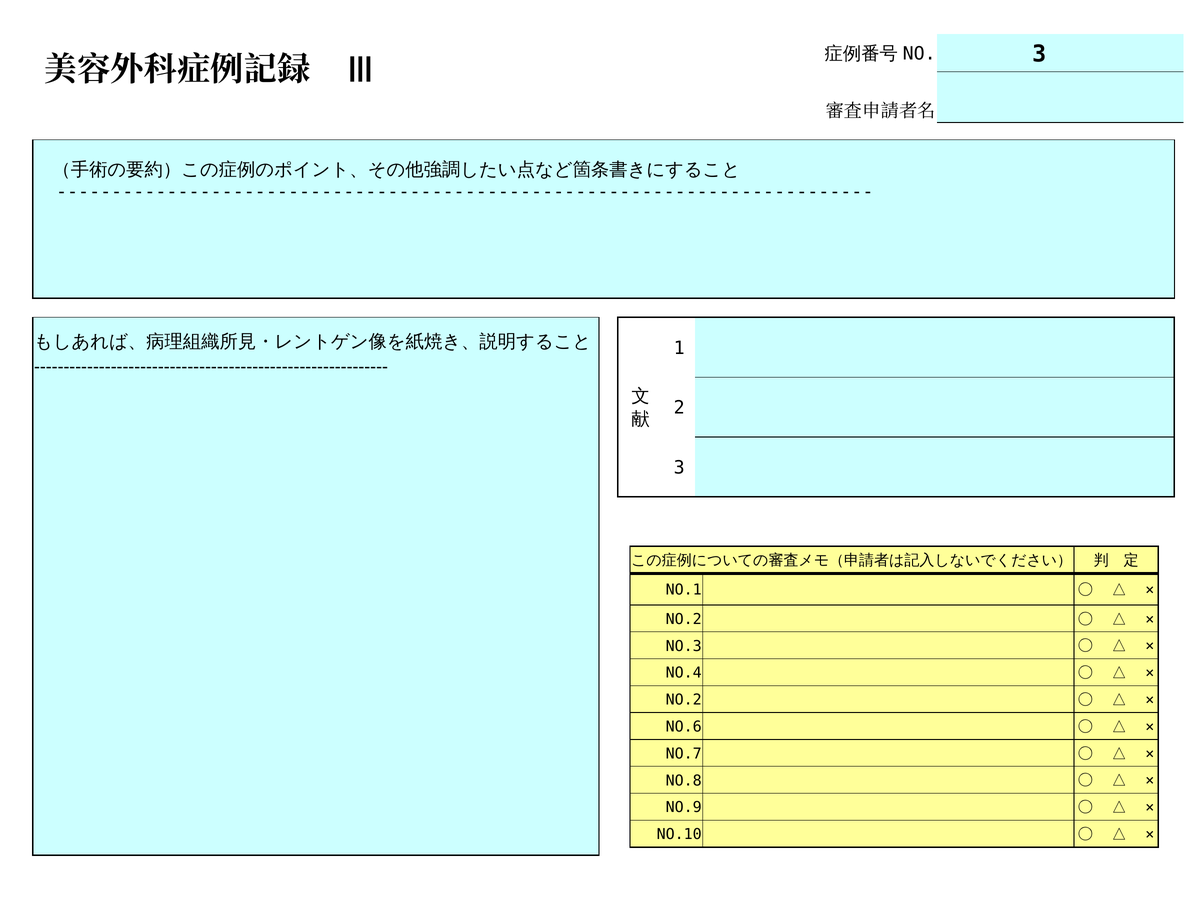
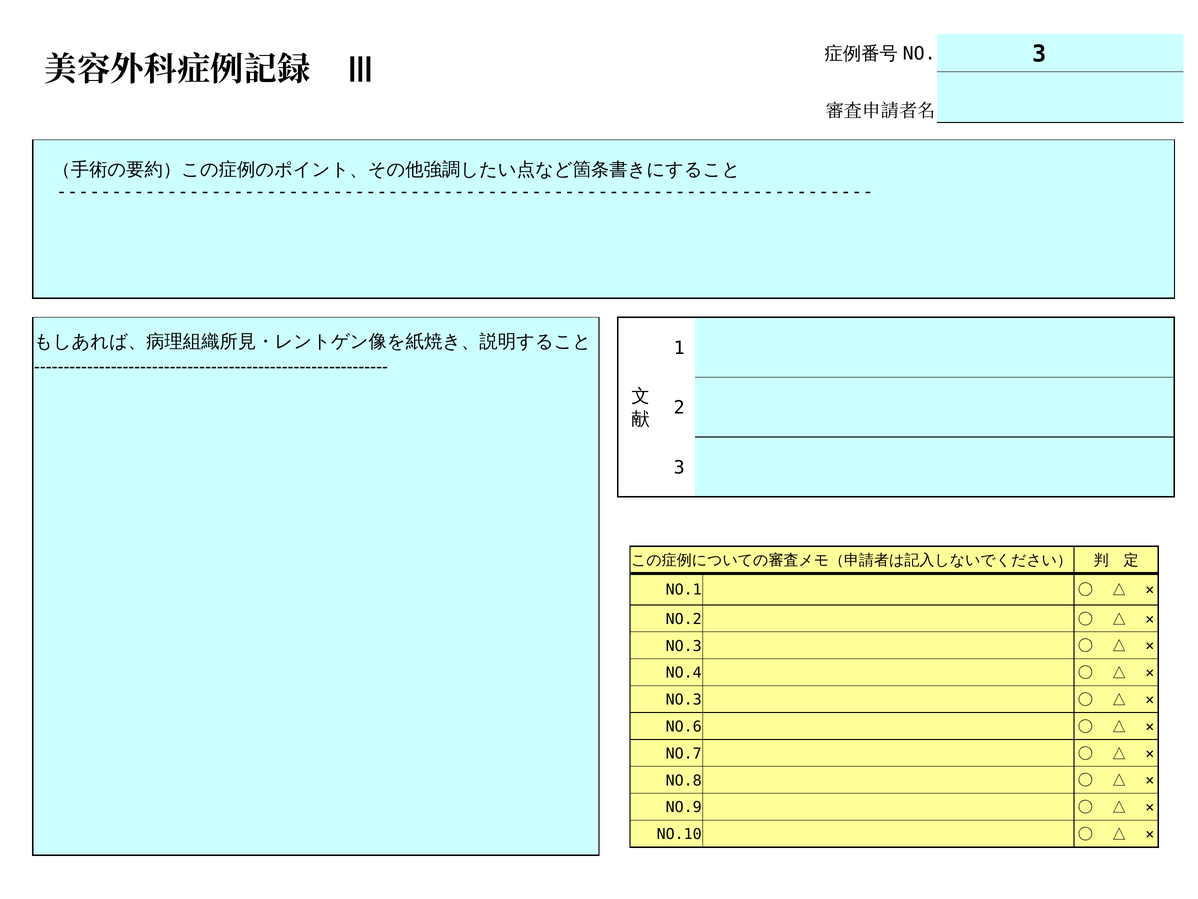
NO.2: NO.2 -> NO.3 (684, 700)
